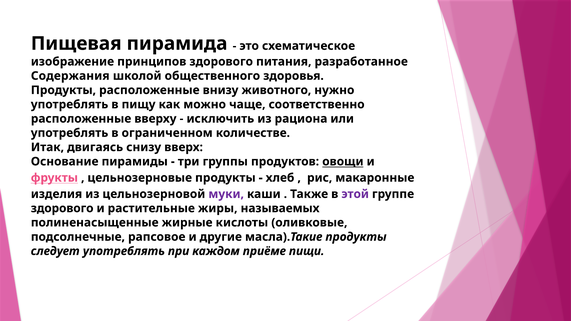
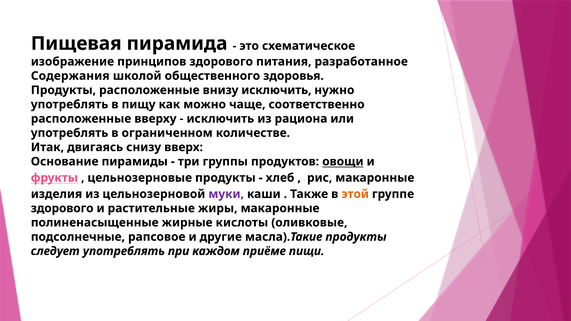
внизу животного: животного -> исключить (276, 90)
этой colour: purple -> orange (355, 194)
жиры называемых: называемых -> макаронные (280, 208)
